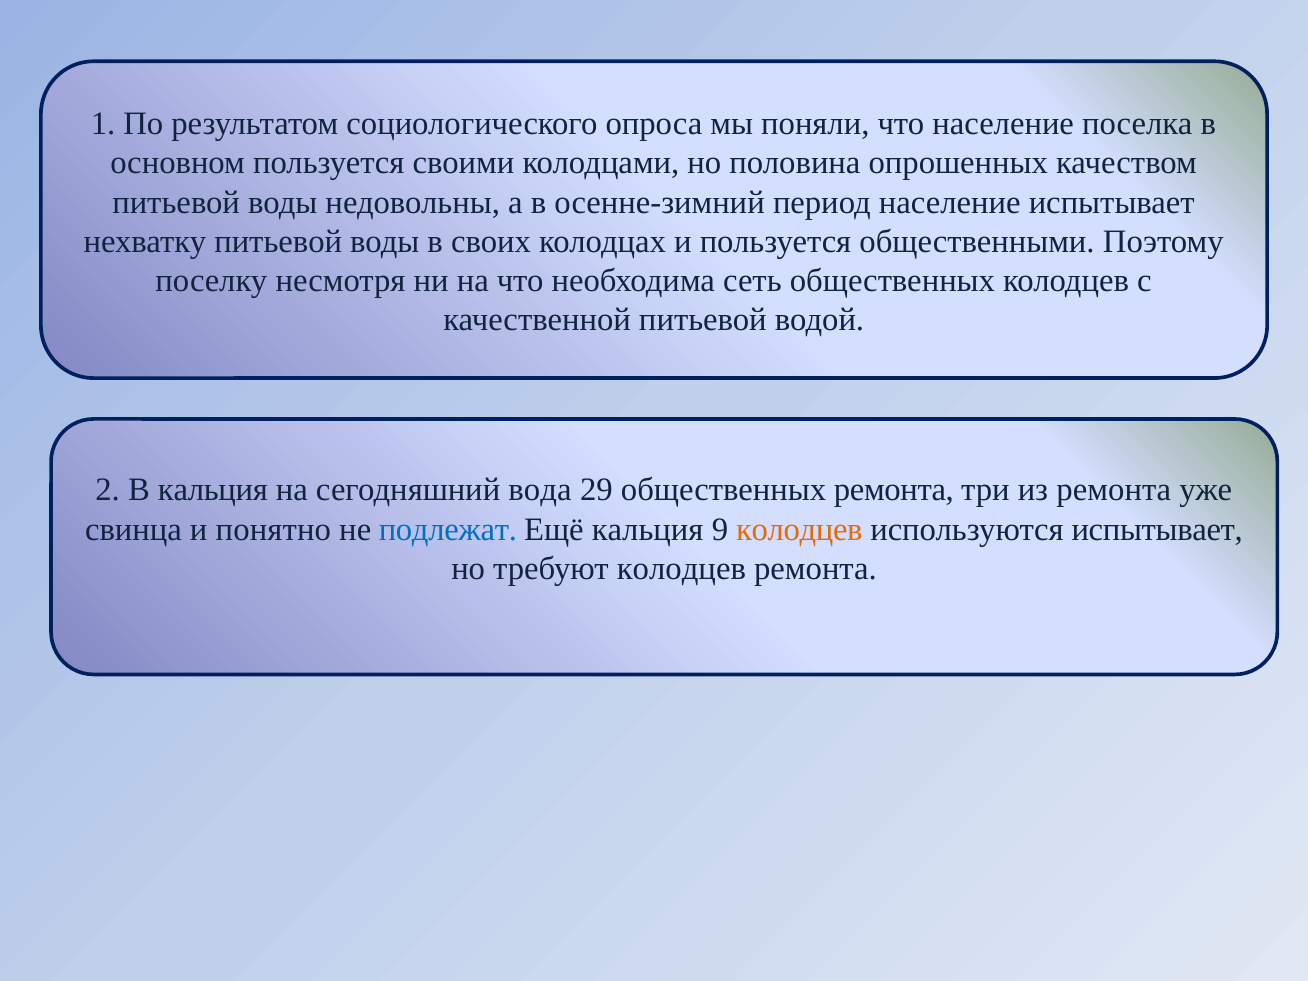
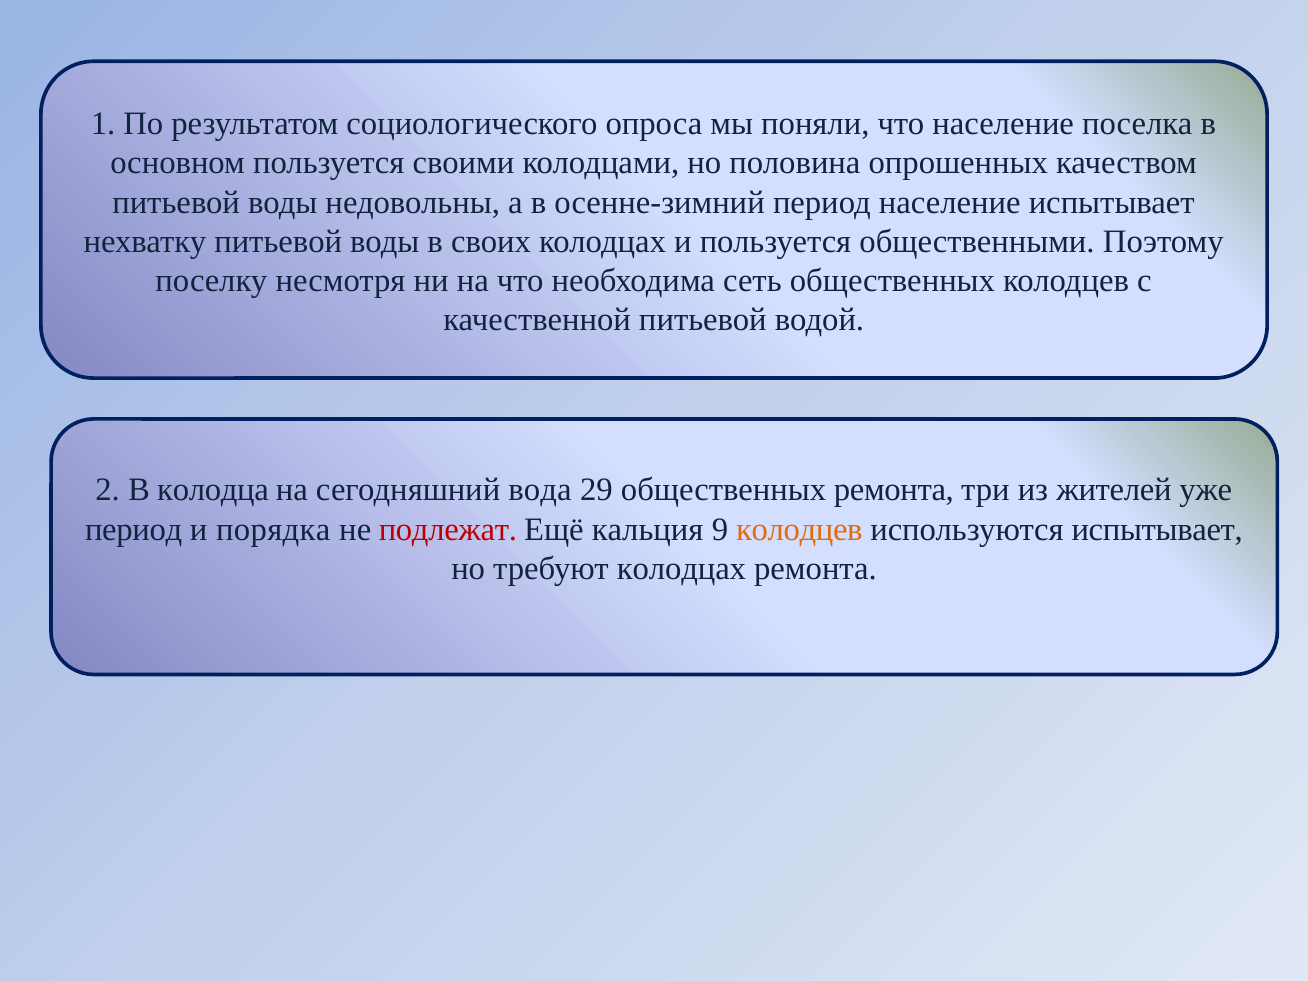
В кальция: кальция -> колодца (213, 490)
из ремонта: ремонта -> жителей (1114, 490)
свинца: свинца -> период (134, 529)
понятно: понятно -> порядка (273, 529)
подлежат colour: blue -> red (448, 529)
требуют колодцев: колодцев -> колодцах (681, 569)
